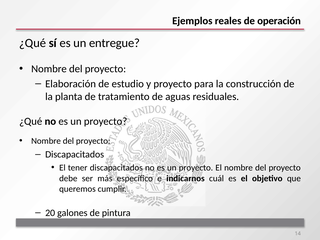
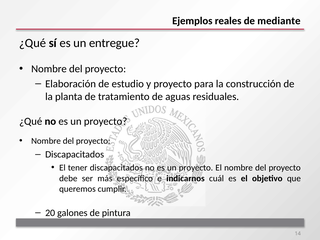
operación: operación -> mediante (279, 21)
